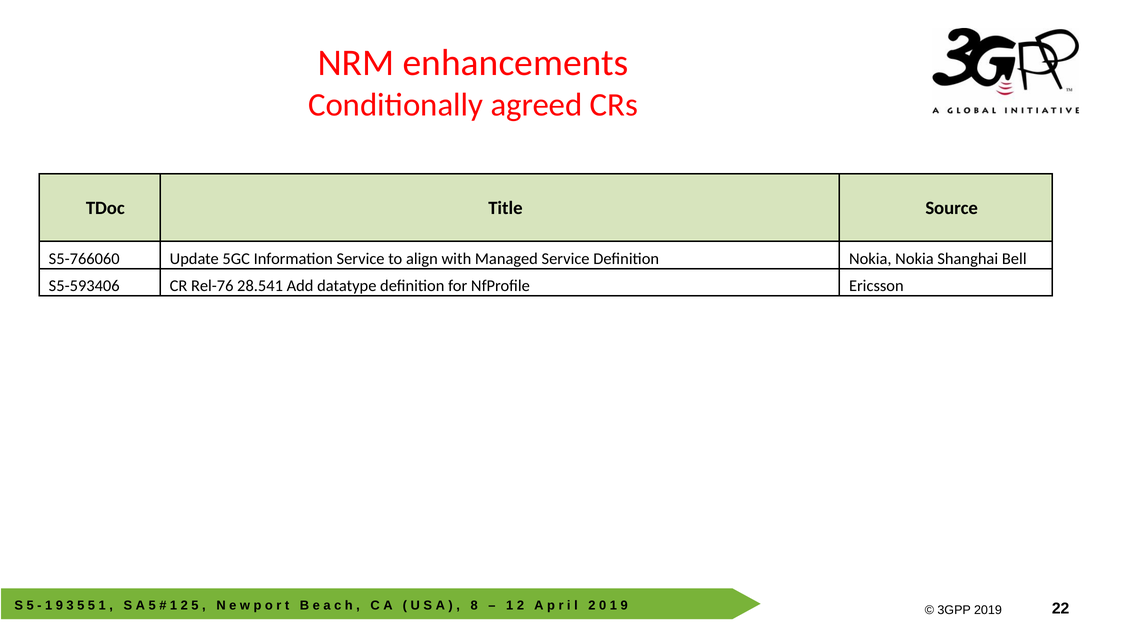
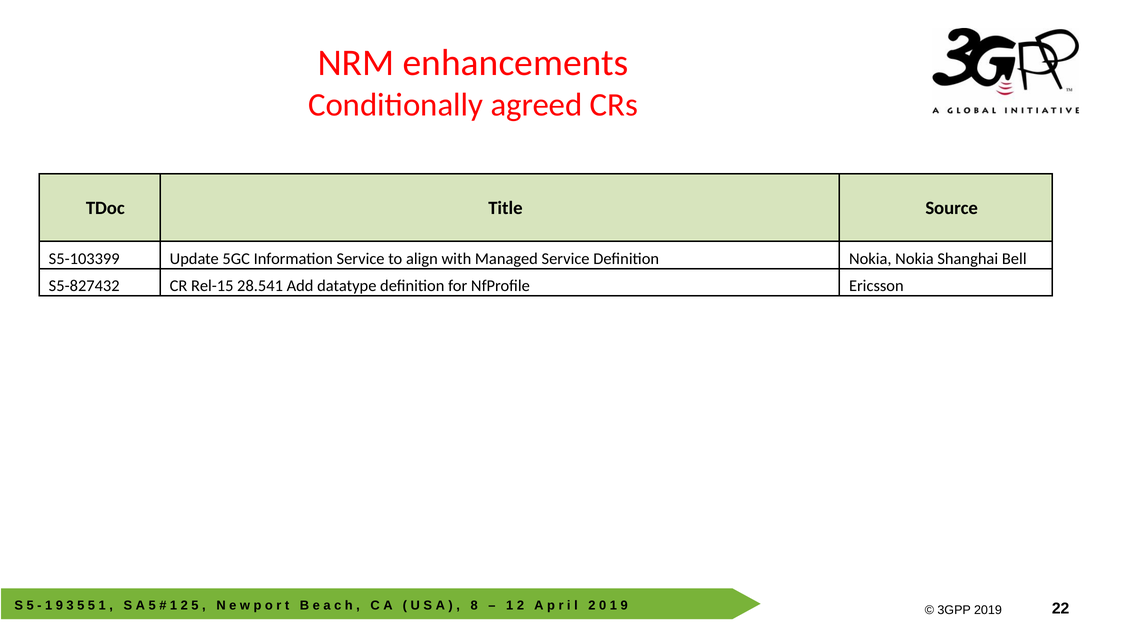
S5-766060: S5-766060 -> S5-103399 (84, 259)
S5-593406: S5-593406 -> S5-827432 (84, 286)
Rel-76: Rel-76 -> Rel-15 (212, 286)
